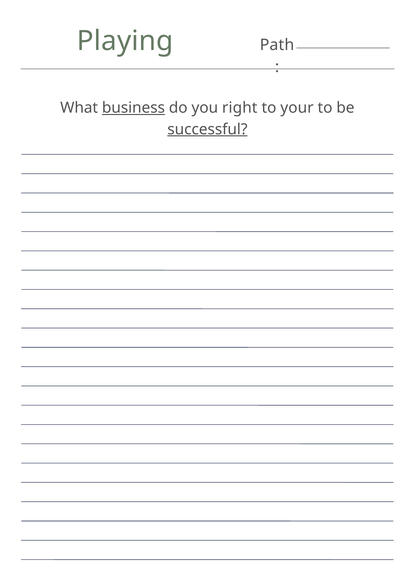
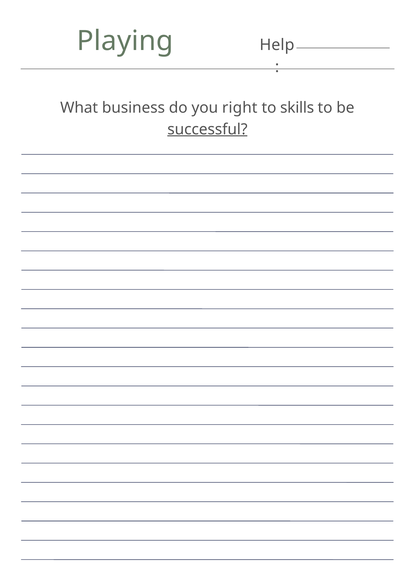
Path: Path -> Help (277, 45)
business underline: present -> none (133, 108)
your: your -> skills (297, 108)
